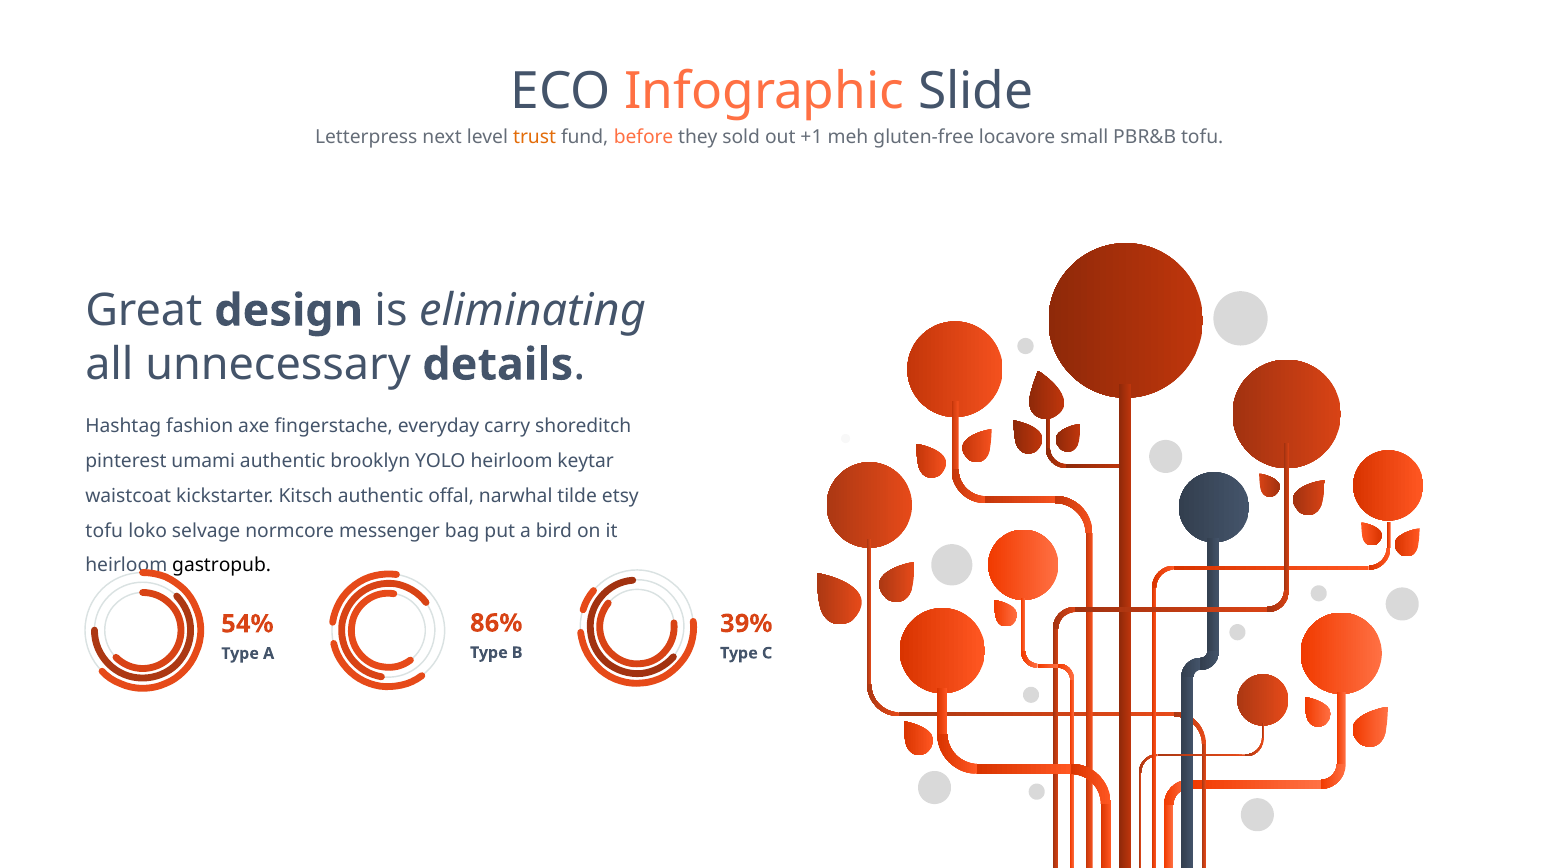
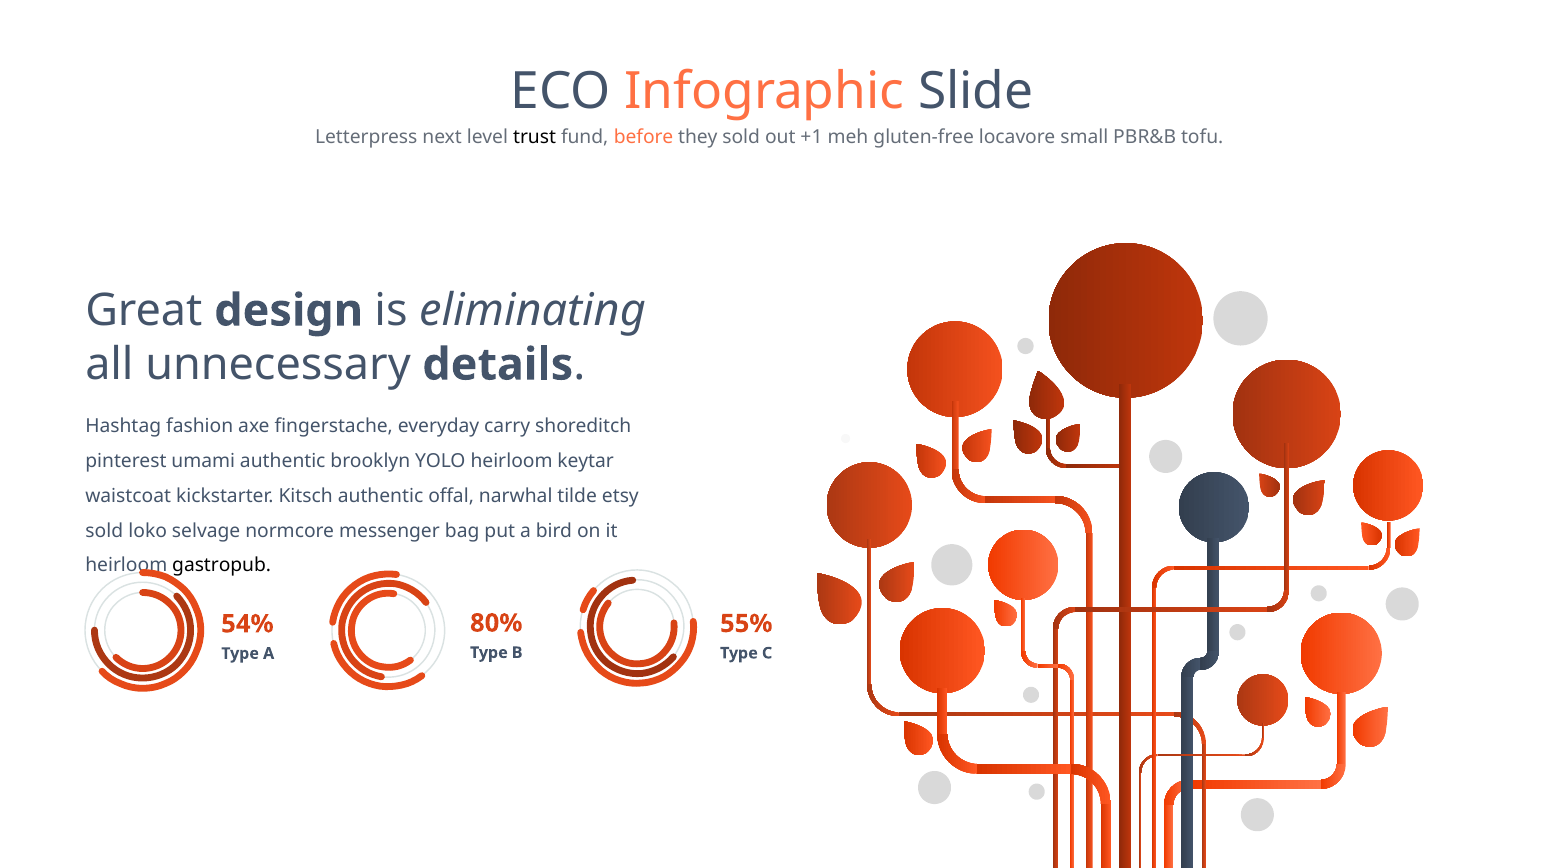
trust colour: orange -> black (535, 137)
tofu: tofu -> sold (104, 531)
86%: 86% -> 80% (496, 623)
39%: 39% -> 55% (746, 624)
